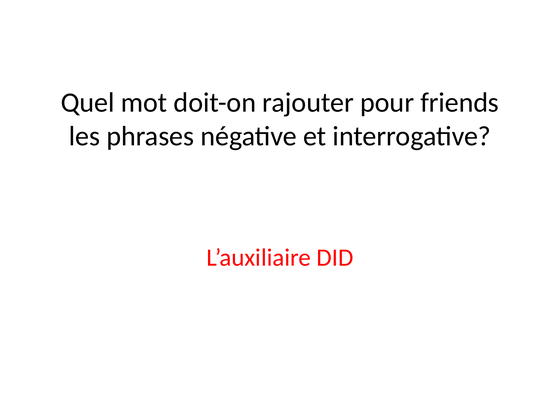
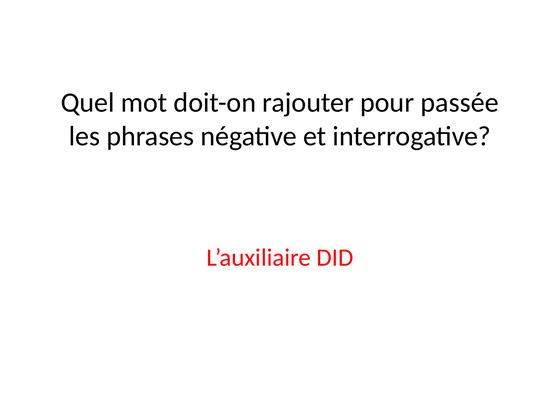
friends: friends -> passée (460, 103)
